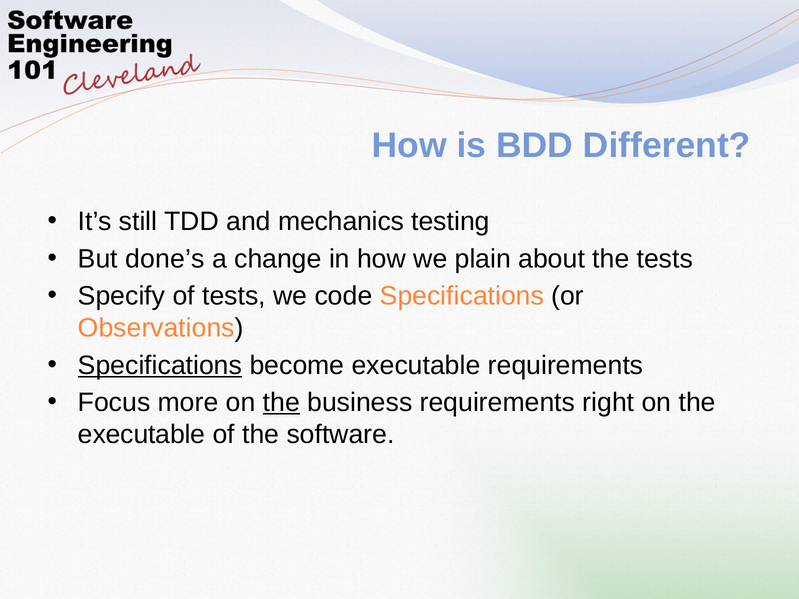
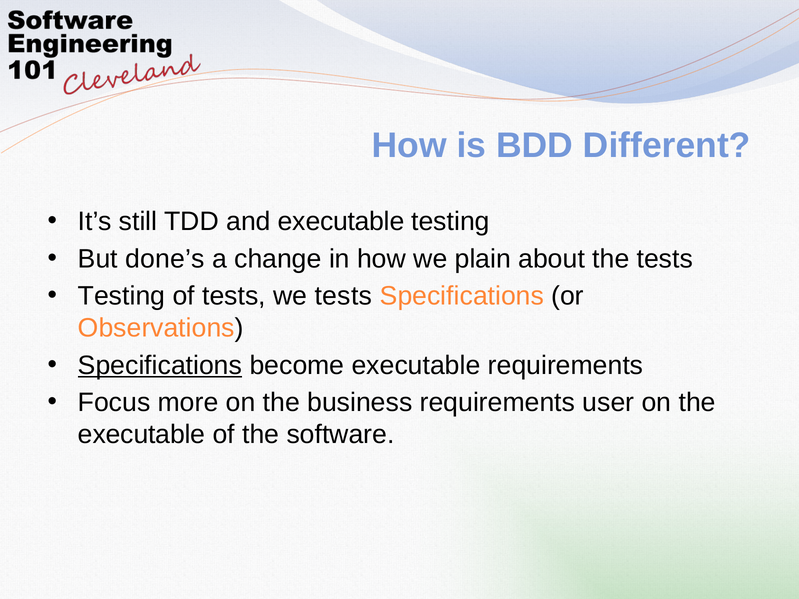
and mechanics: mechanics -> executable (341, 222)
Specify: Specify -> Testing (122, 296)
we code: code -> tests (343, 296)
the underline: present -> none (281, 403)
right: right -> user (608, 403)
